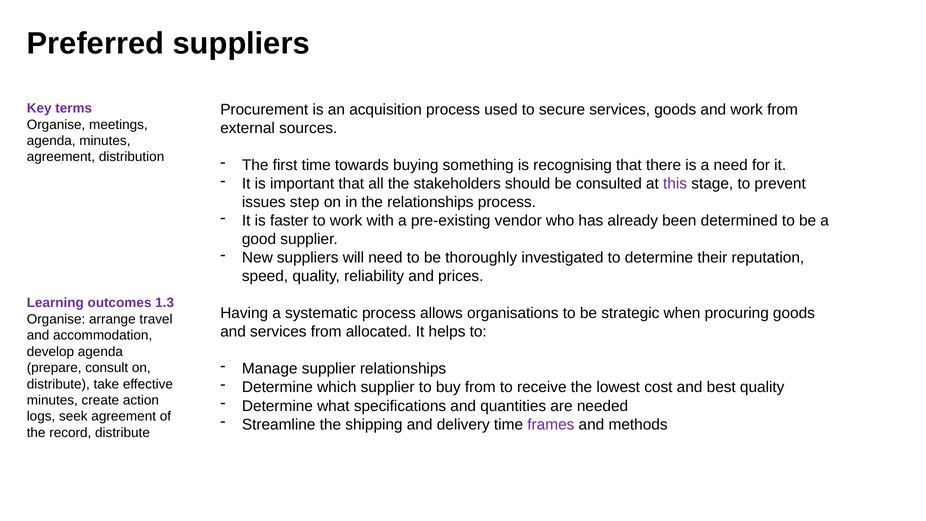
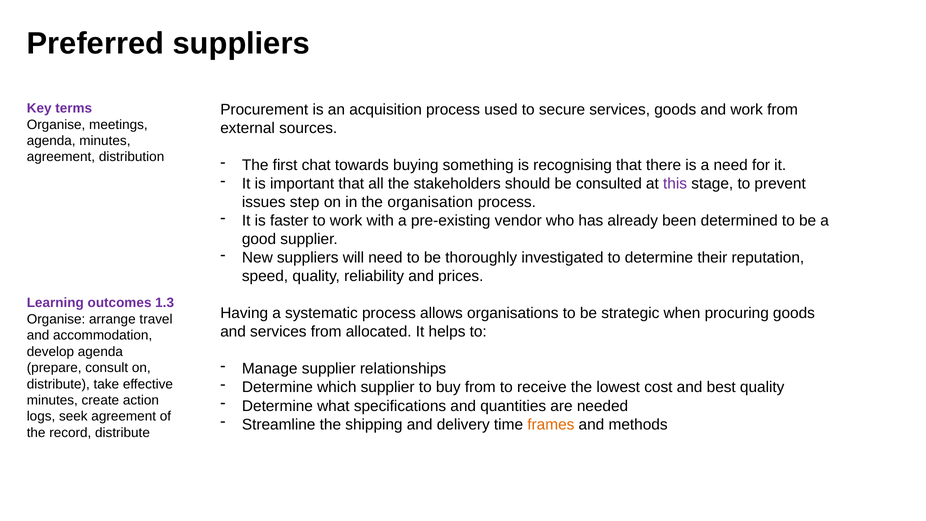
first time: time -> chat (316, 165)
the relationships: relationships -> organisation (430, 202)
frames colour: purple -> orange (551, 424)
